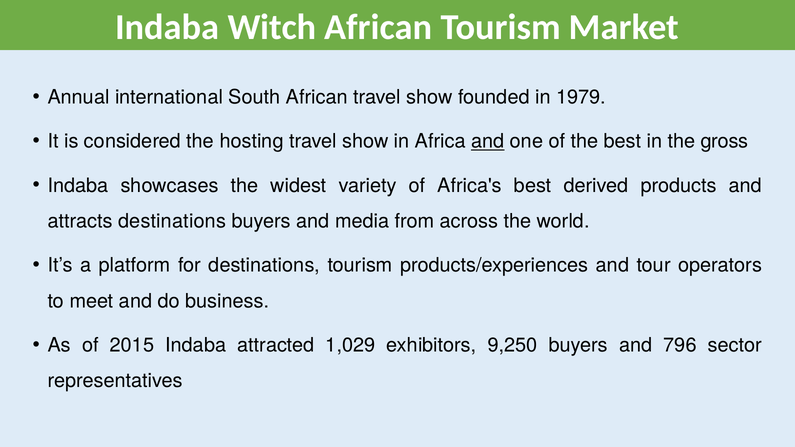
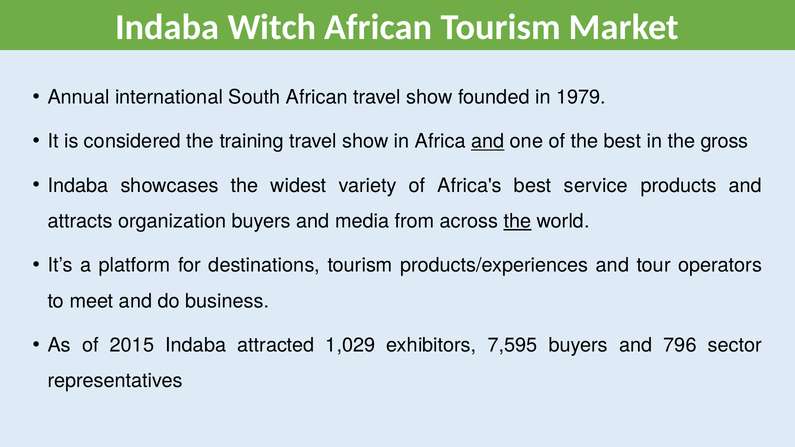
hosting: hosting -> training (252, 141)
derived: derived -> service (596, 186)
attracts destinations: destinations -> organization (172, 221)
the underline: none -> present (518, 221)
9,250: 9,250 -> 7,595 (512, 345)
